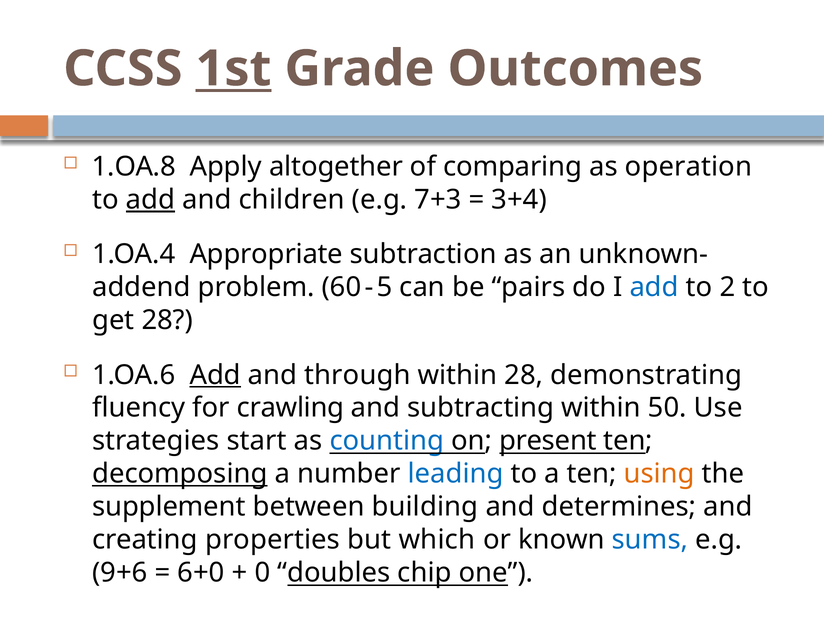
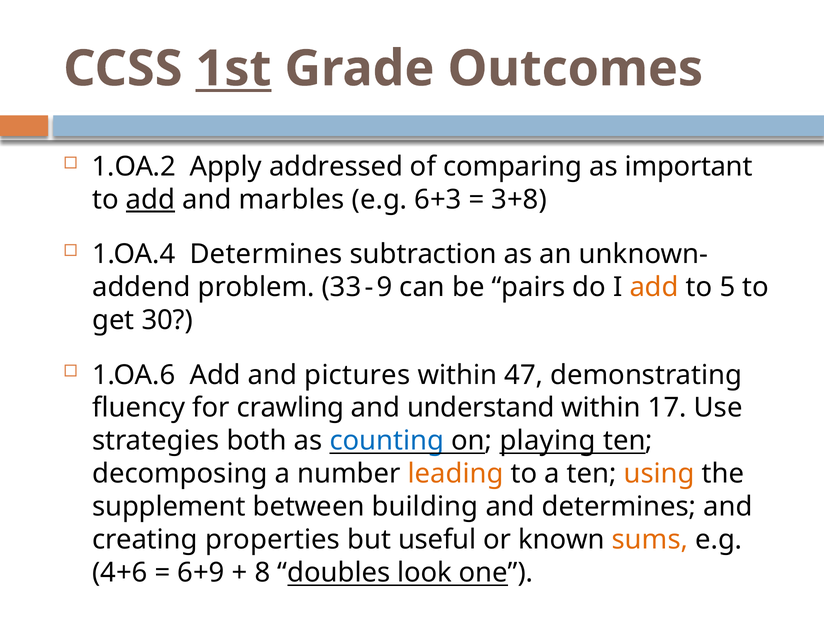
1.OA.8: 1.OA.8 -> 1.OA.2 (134, 167)
altogether: altogether -> addressed (336, 167)
operation: operation -> important (689, 167)
children: children -> marbles (292, 200)
7+3: 7+3 -> 6+3 (438, 200)
3+4: 3+4 -> 3+8 (519, 200)
1.OA.4 Appropriate: Appropriate -> Determines (266, 254)
60: 60 -> 33 (342, 287)
5: 5 -> 9 (384, 287)
add colour: blue -> orange (654, 287)
2: 2 -> 5 (727, 287)
get 28: 28 -> 30 (167, 320)
Add underline: present -> none (215, 375)
through: through -> pictures (357, 375)
within 28: 28 -> 47 (524, 375)
subtracting: subtracting -> understand (481, 408)
50: 50 -> 17 (667, 408)
start: start -> both (257, 441)
present: present -> playing (548, 441)
decomposing underline: present -> none (180, 474)
leading colour: blue -> orange (456, 474)
which: which -> useful (437, 540)
sums colour: blue -> orange (650, 540)
9+6: 9+6 -> 4+6 (120, 573)
6+0: 6+0 -> 6+9 (201, 573)
0: 0 -> 8 (262, 573)
chip: chip -> look (425, 573)
